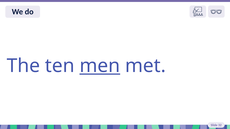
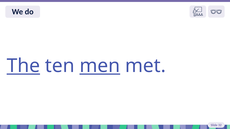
The underline: none -> present (23, 66)
